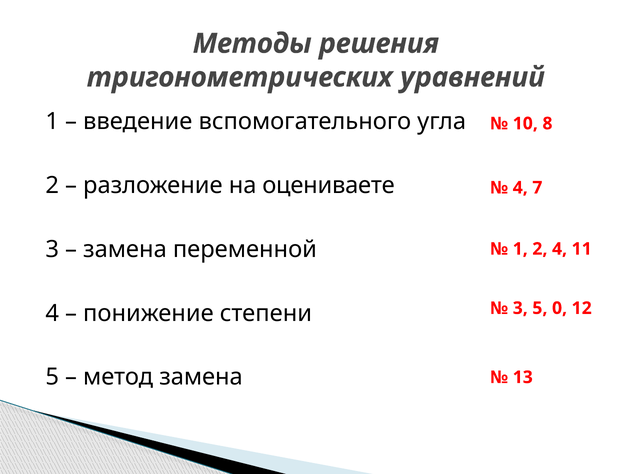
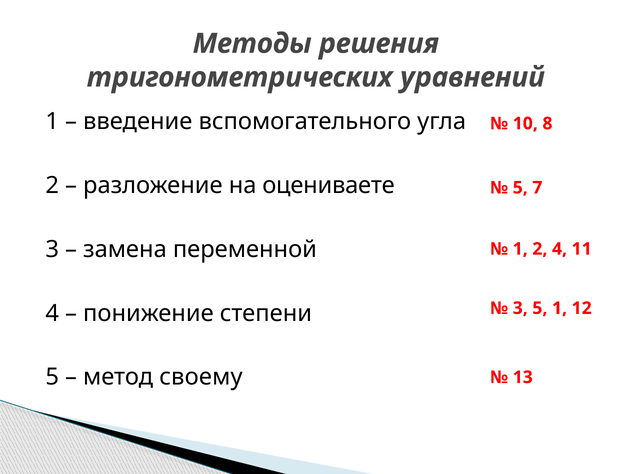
4: 4 -> 5 (520, 188)
5 0: 0 -> 1 (560, 308)
метод замена: замена -> своему (201, 377)
